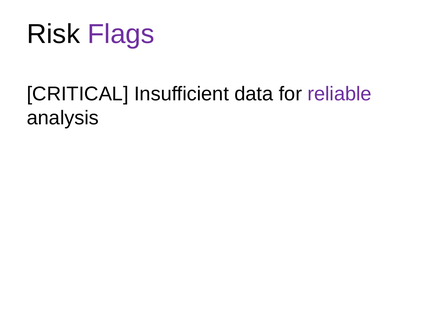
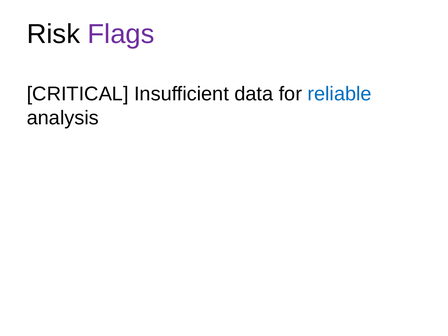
reliable colour: purple -> blue (340, 94)
